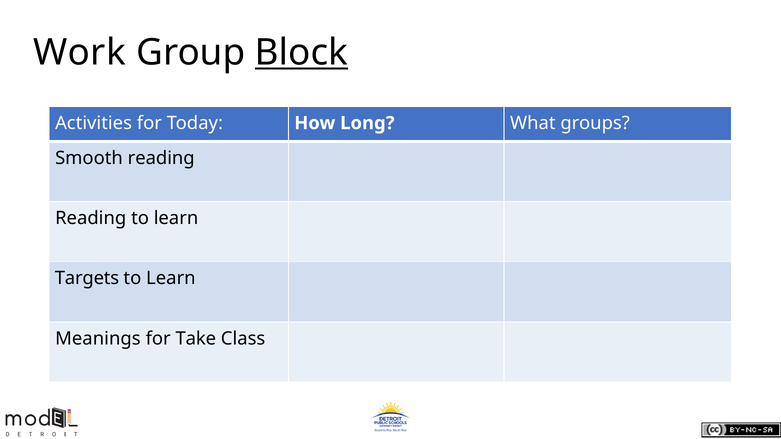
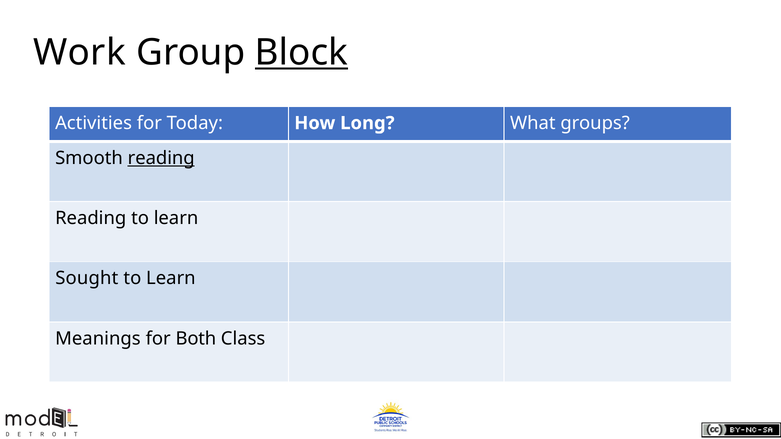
reading underline: none -> present (161, 158)
Targets: Targets -> Sought (87, 279)
Take: Take -> Both (196, 339)
